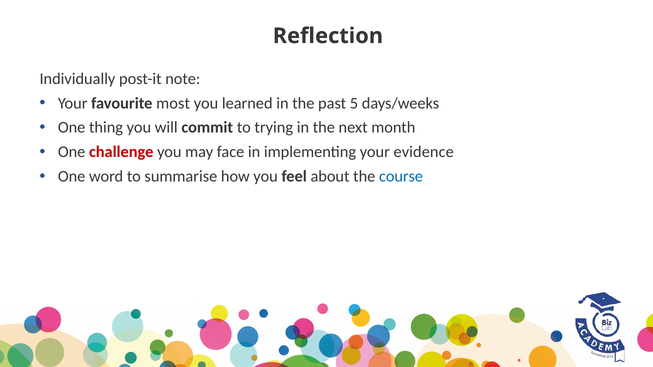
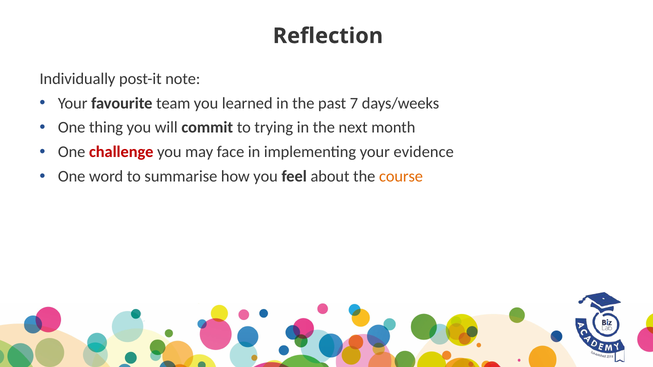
most: most -> team (173, 103)
5: 5 -> 7 (354, 103)
course colour: blue -> orange (401, 176)
